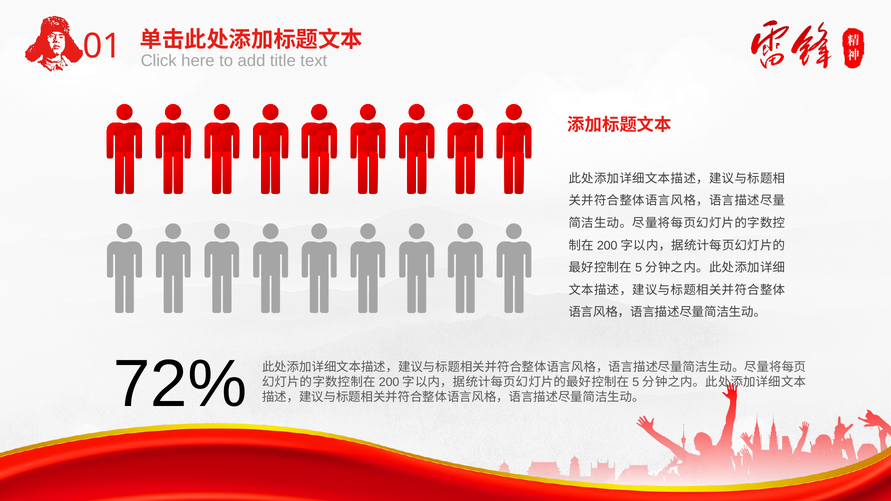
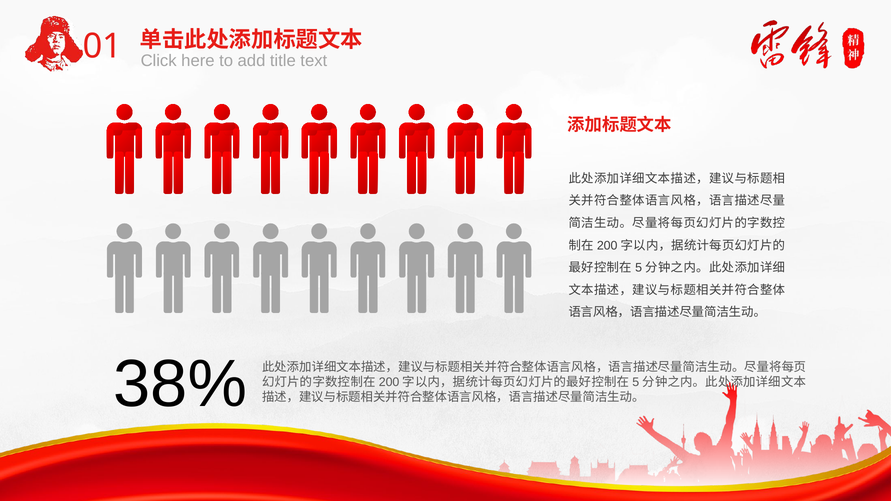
72%: 72% -> 38% (180, 384)
